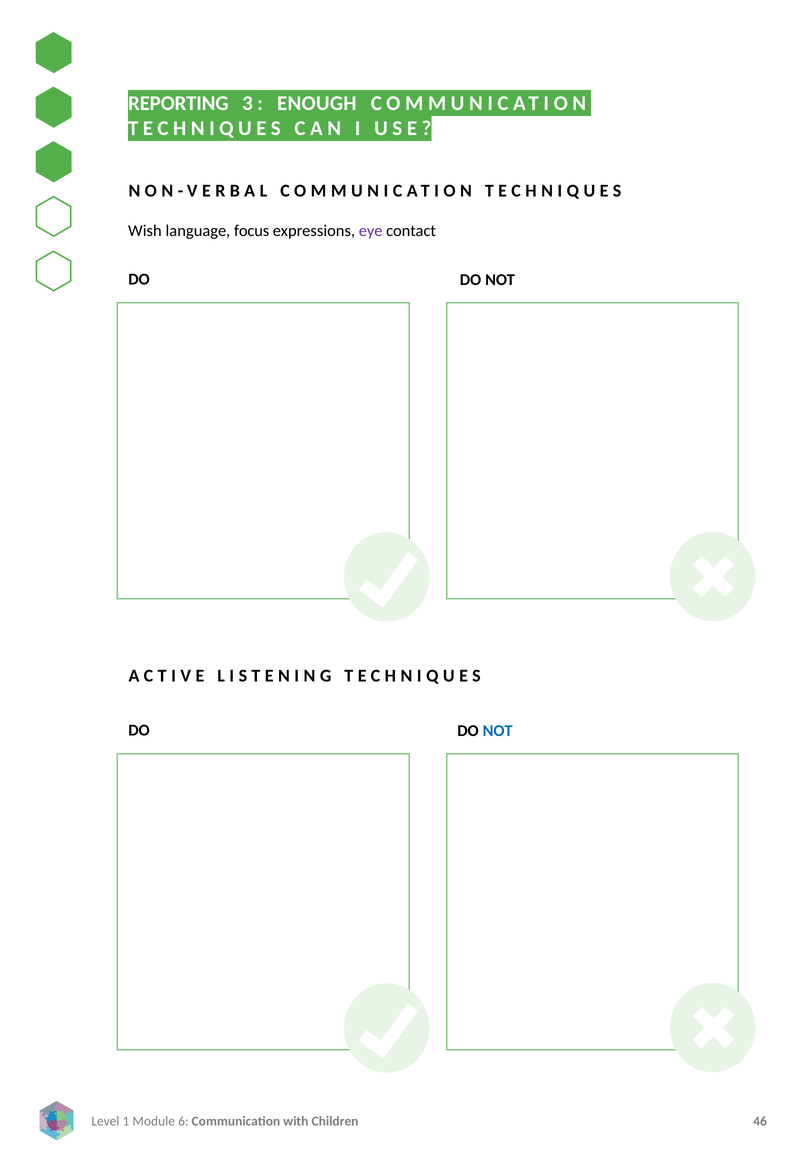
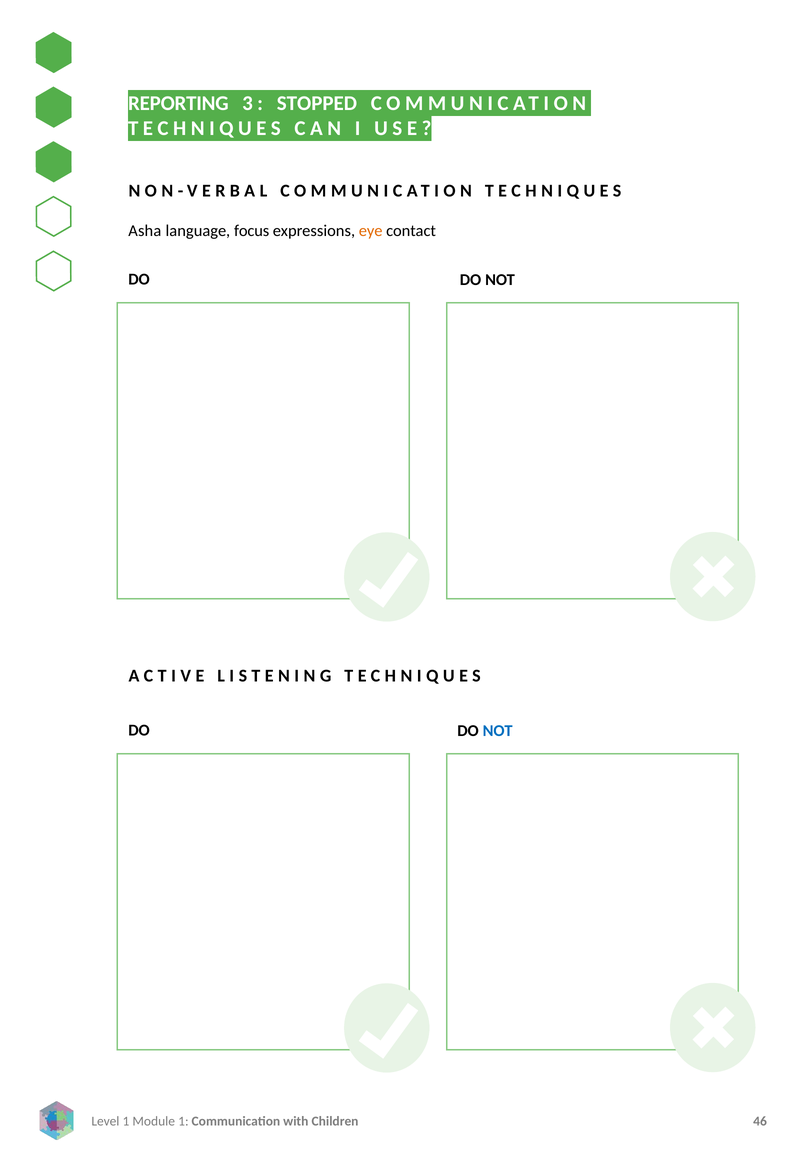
ENOUGH: ENOUGH -> STOPPED (317, 103)
Wish: Wish -> Asha (145, 231)
eye colour: purple -> orange (371, 231)
6: 6 -> 1 (183, 1121)
